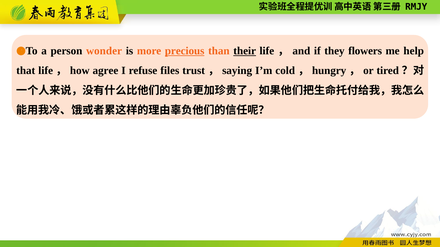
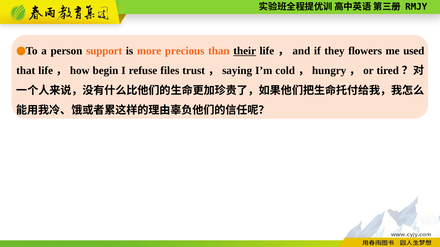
wonder: wonder -> support (104, 51)
precious underline: present -> none (185, 51)
help: help -> used (414, 51)
agree: agree -> begin (105, 71)
